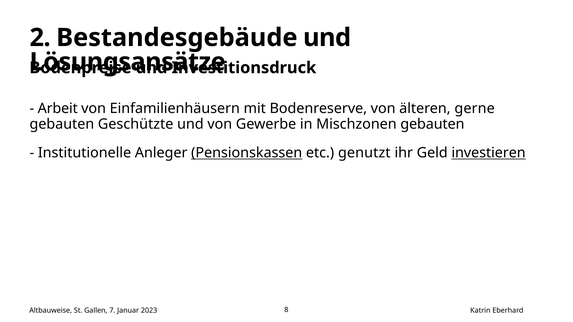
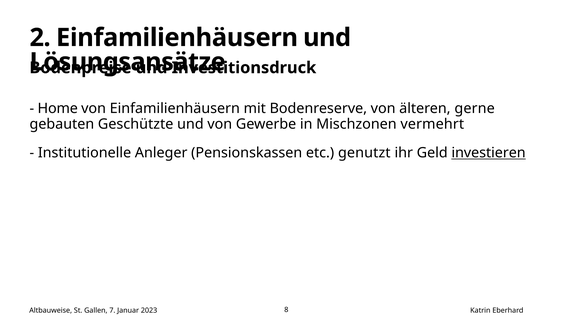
2 Bestandesgebäude: Bestandesgebäude -> Einfamilienhäusern (177, 38)
Arbeit: Arbeit -> Home (58, 109)
Mischzonen gebauten: gebauten -> vermehrt (432, 124)
Pensionskassen underline: present -> none (247, 153)
